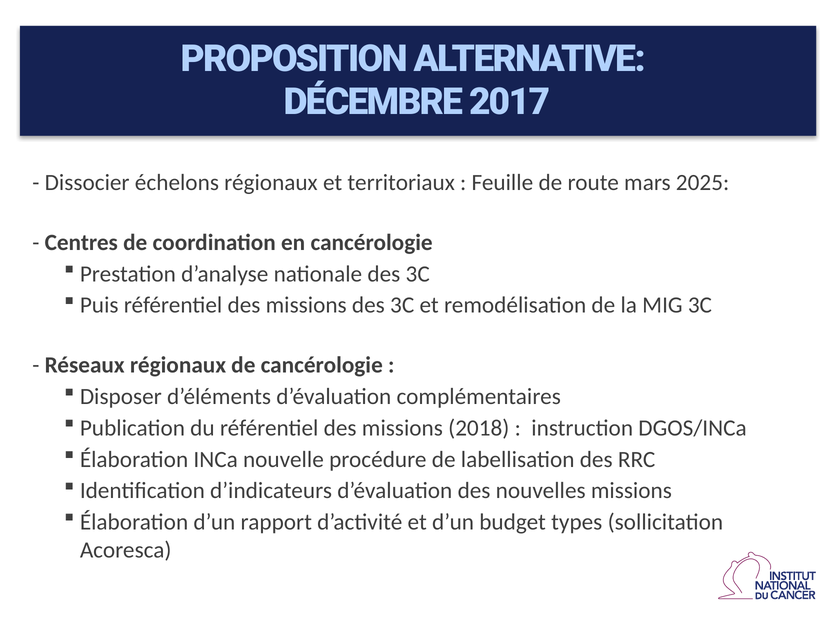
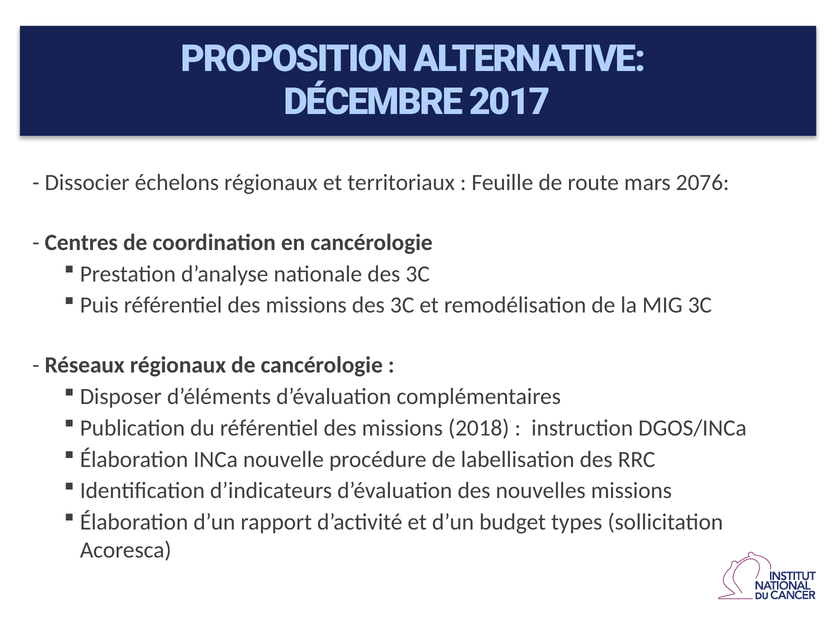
2025: 2025 -> 2076 (703, 183)
